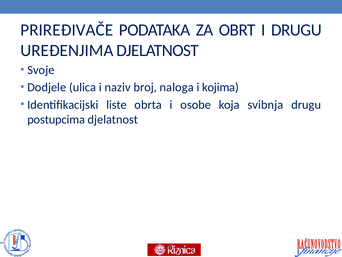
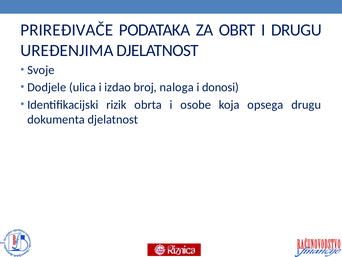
naziv: naziv -> izdao (118, 87)
kojima: kojima -> donosi (220, 87)
liste: liste -> rizik (117, 104)
svibnja: svibnja -> opsega (265, 104)
postupcima: postupcima -> dokumenta (56, 119)
